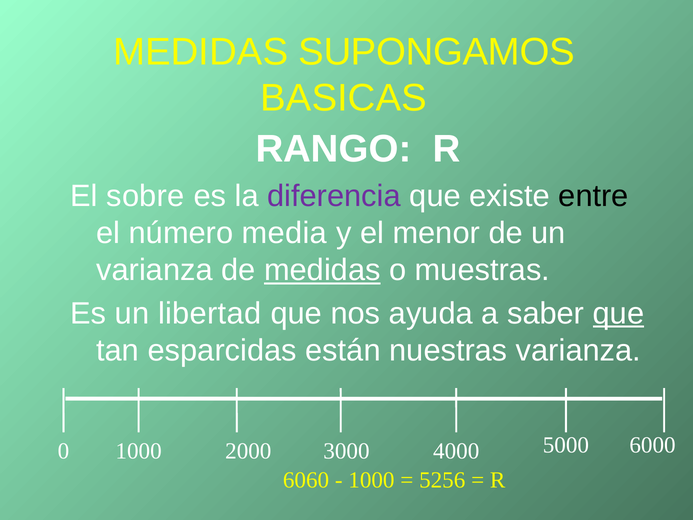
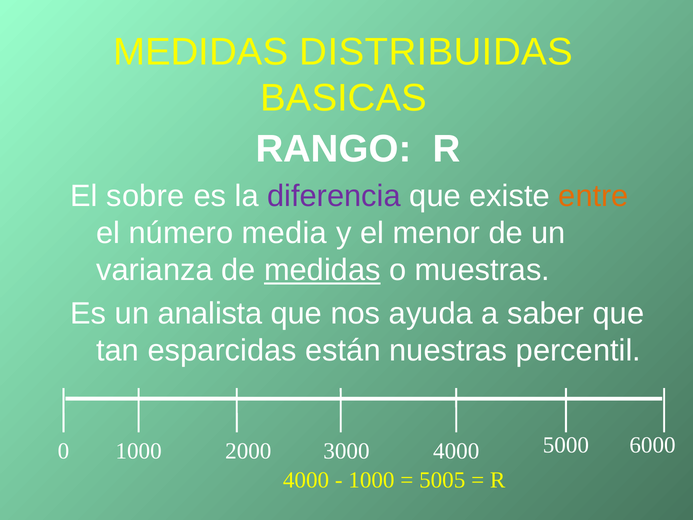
SUPONGAMOS: SUPONGAMOS -> DISTRIBUIDAS (436, 52)
entre colour: black -> orange (594, 196)
libertad: libertad -> analista (210, 313)
que underline: present -> none (618, 313)
nuestras varianza: varianza -> percentil (578, 350)
6060: 6060 -> 4000 (306, 480)
5256: 5256 -> 5005 (442, 480)
